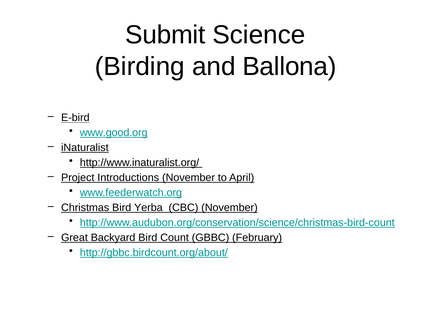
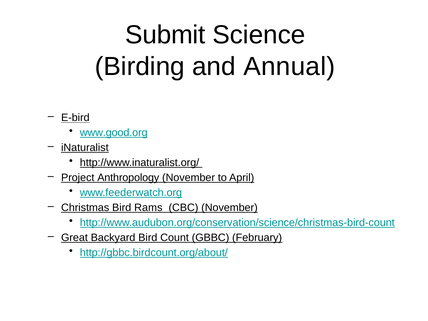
Ballona: Ballona -> Annual (289, 66)
Introductions: Introductions -> Anthropology (128, 178)
Yerba: Yerba -> Rams (148, 208)
